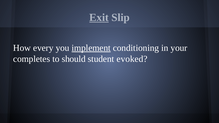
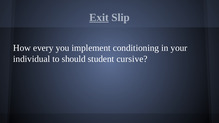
implement underline: present -> none (91, 48)
completes: completes -> individual (32, 59)
evoked: evoked -> cursive (132, 59)
